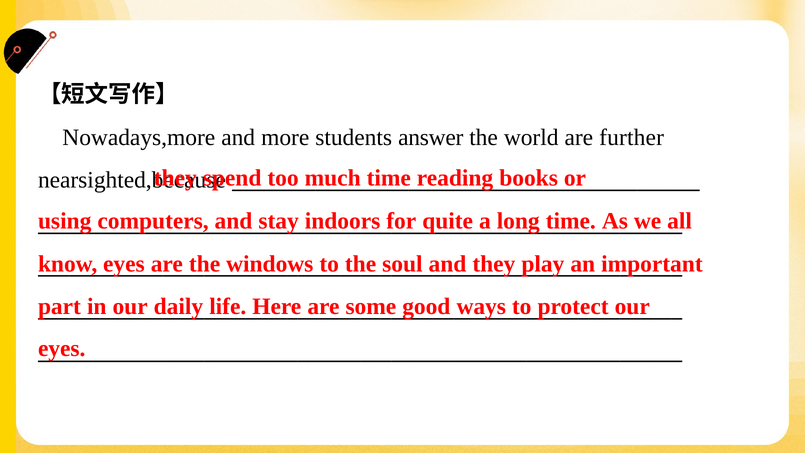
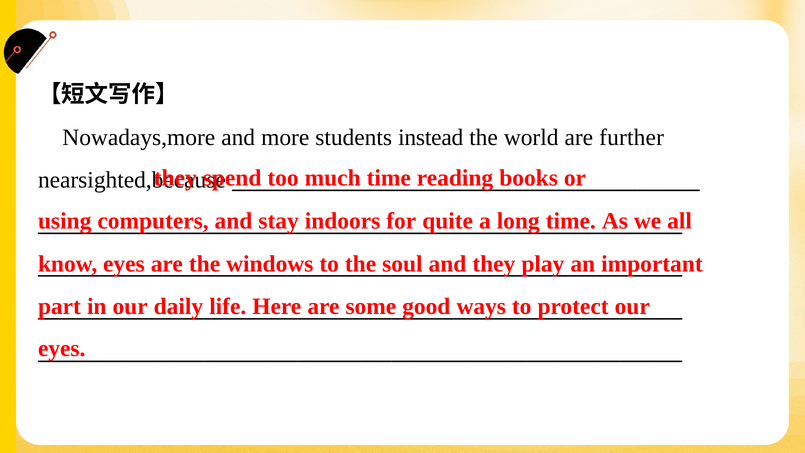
answer: answer -> instead (431, 137)
